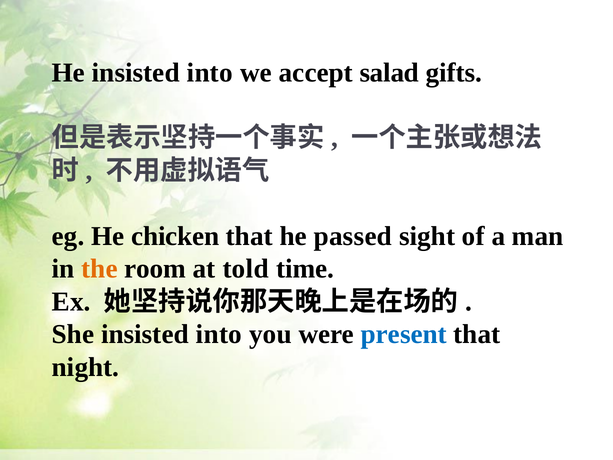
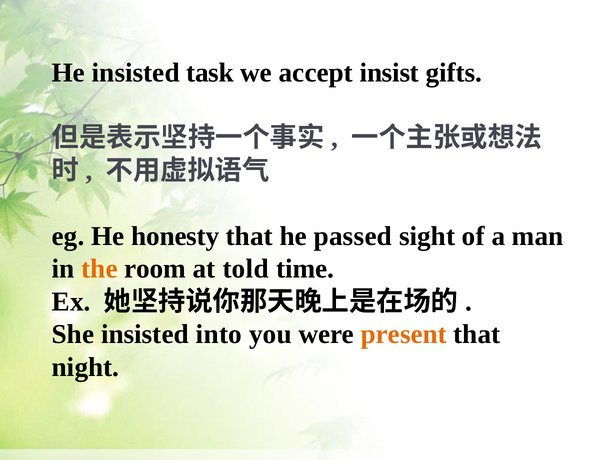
He insisted into: into -> task (210, 73)
salad: salad -> insist (389, 73)
chicken: chicken -> honesty (175, 236)
present colour: blue -> orange (404, 334)
